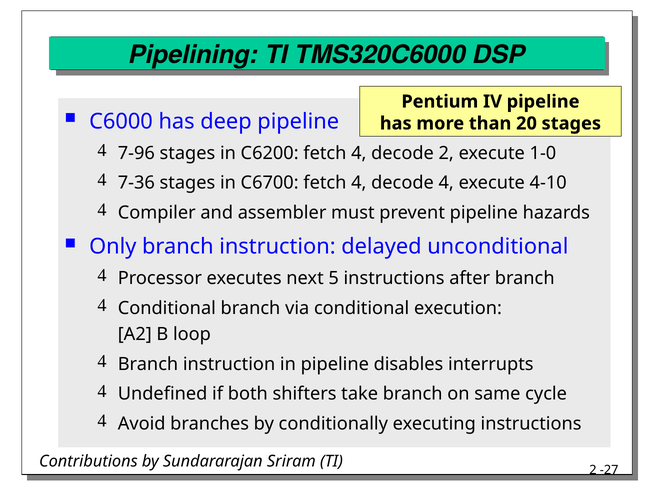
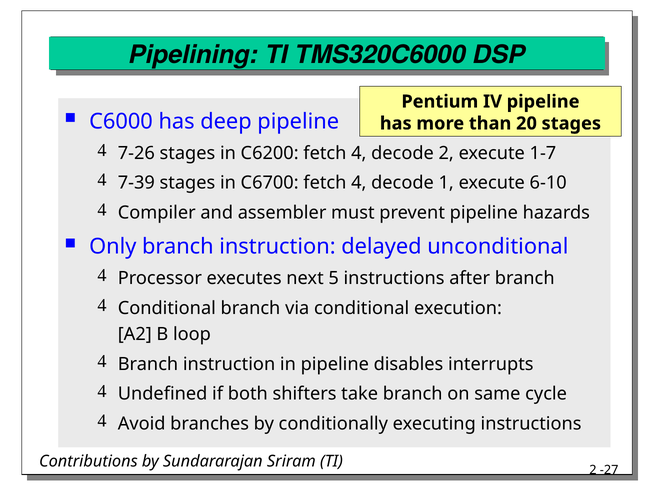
7-96: 7-96 -> 7-26 (136, 153)
1-0: 1-0 -> 1-7 (543, 153)
7-36: 7-36 -> 7-39 (136, 183)
decode 4: 4 -> 1 (446, 183)
4-10: 4-10 -> 6-10 (548, 183)
